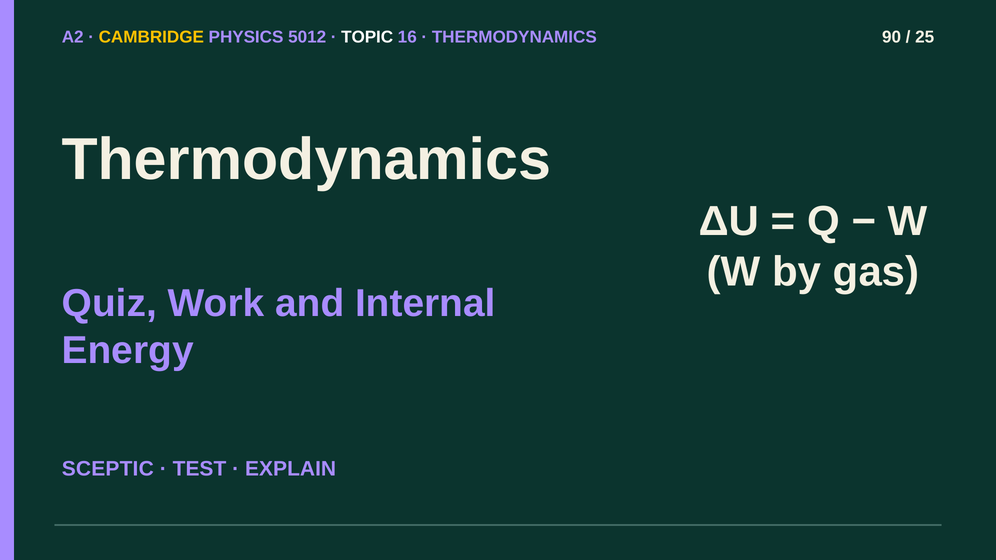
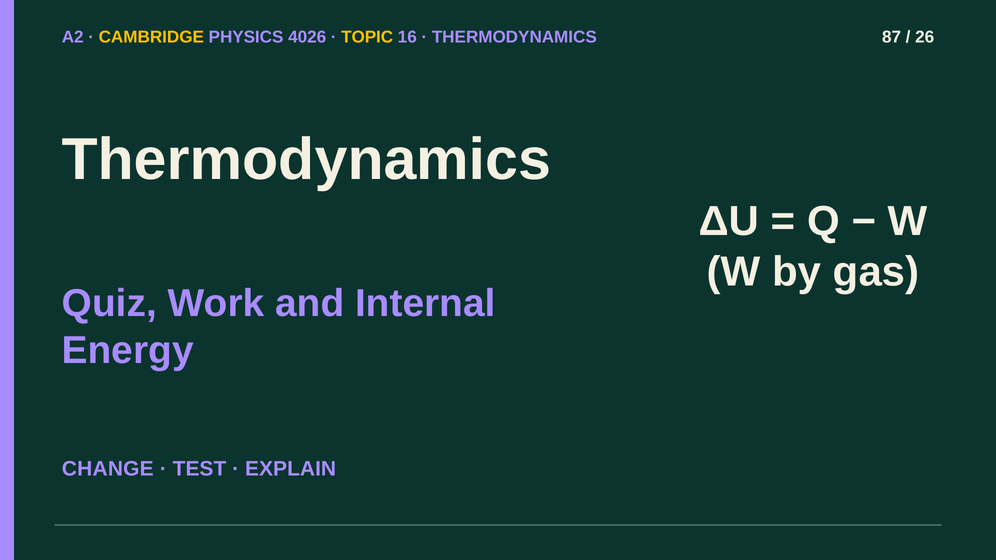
5012: 5012 -> 4026 (307, 37)
TOPIC colour: white -> yellow (367, 37)
90: 90 -> 87 (892, 37)
25: 25 -> 26 (925, 37)
SCEPTIC: SCEPTIC -> CHANGE (108, 469)
